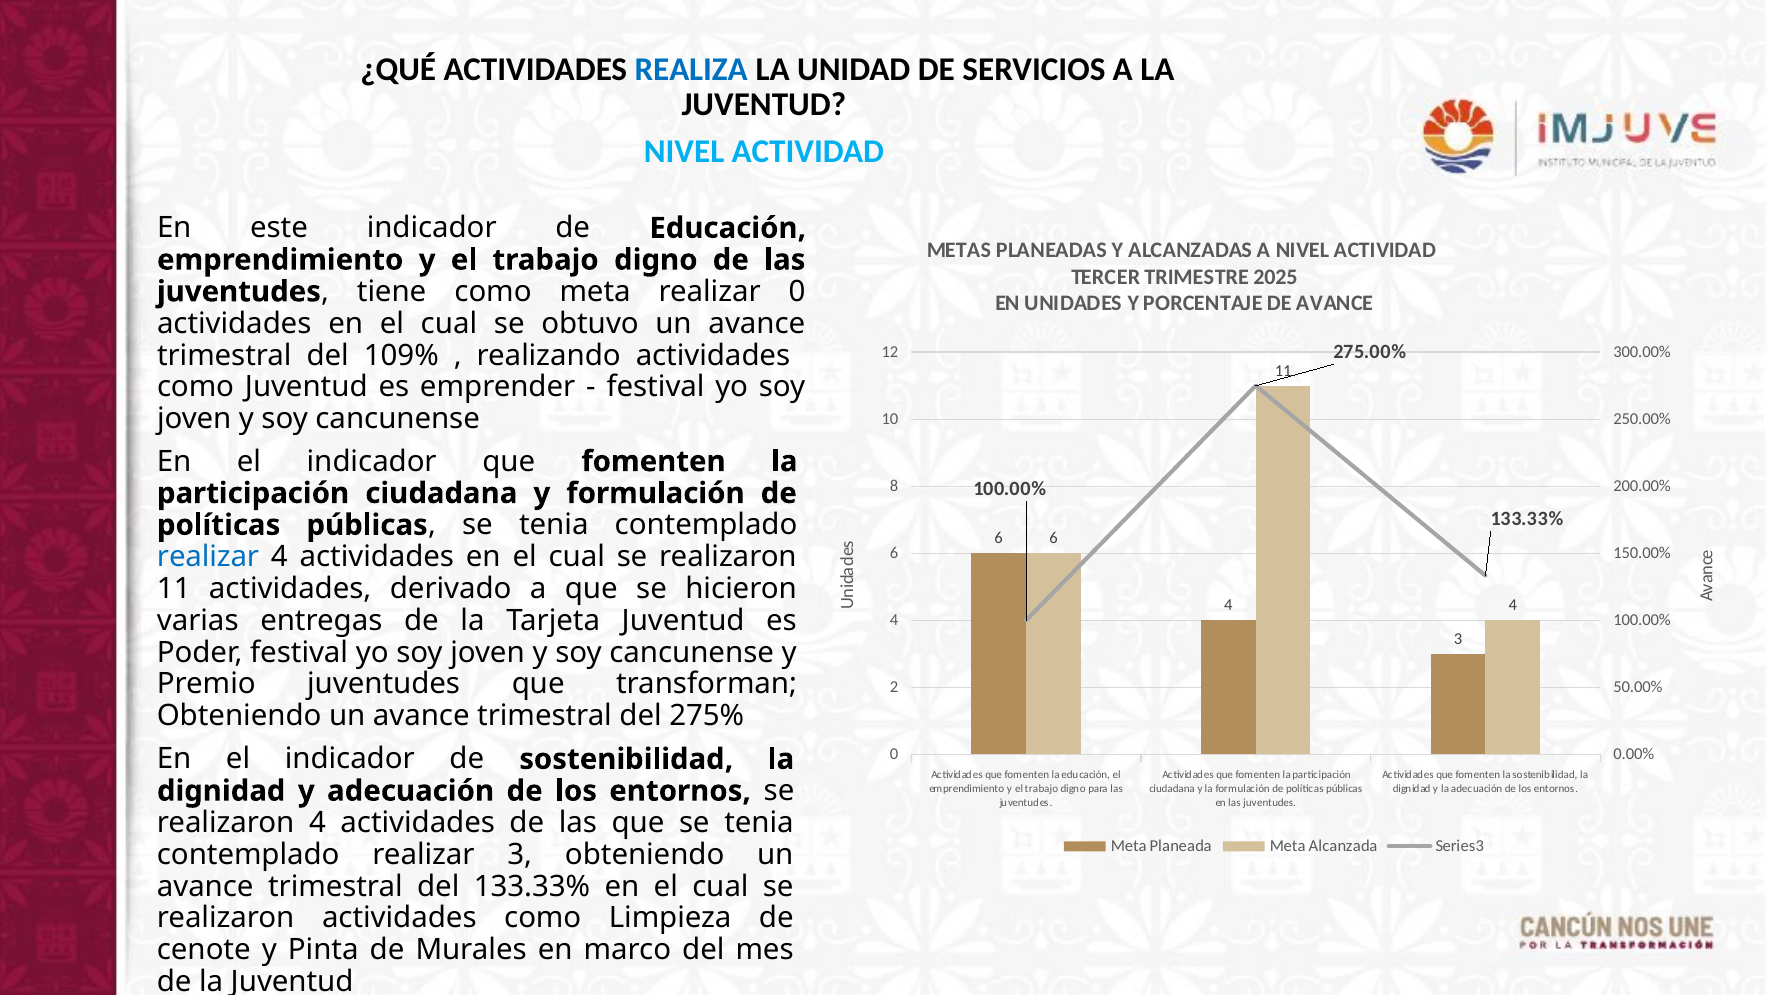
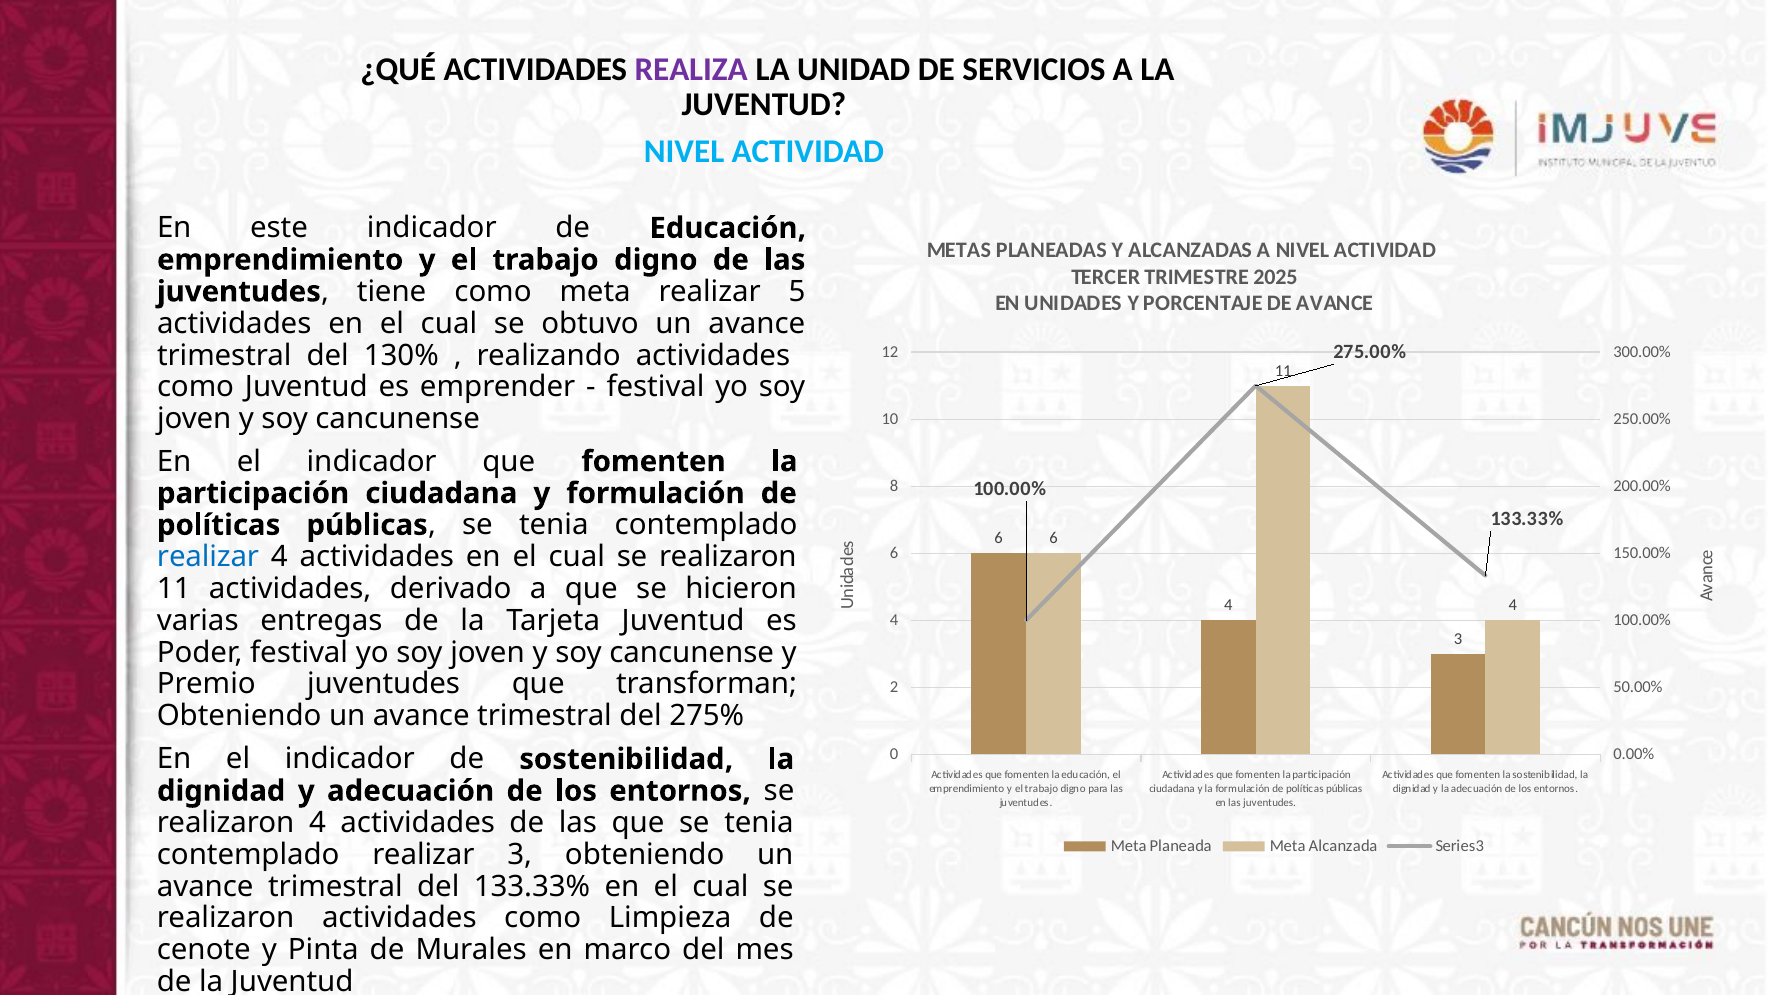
REALIZA colour: blue -> purple (691, 69)
realizar 0: 0 -> 5 (797, 292)
109%: 109% -> 130% (401, 355)
